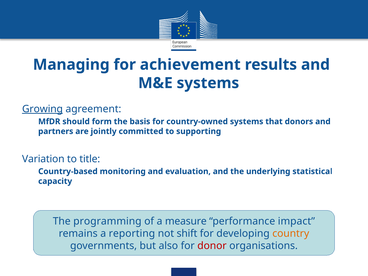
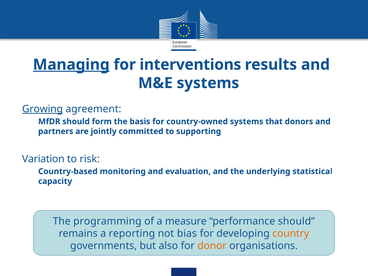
Managing underline: none -> present (71, 65)
achievement: achievement -> interventions (190, 65)
title: title -> risk (90, 159)
performance impact: impact -> should (296, 221)
shift: shift -> bias (187, 234)
donor colour: red -> orange (212, 246)
